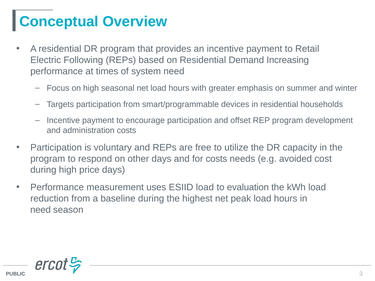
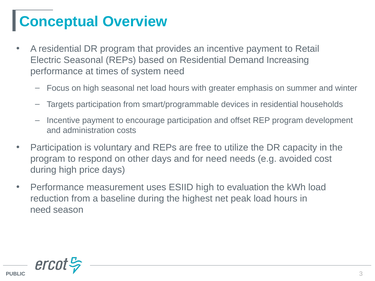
Electric Following: Following -> Seasonal (83, 60)
for costs: costs -> need (216, 159)
ESIID load: load -> high (205, 188)
